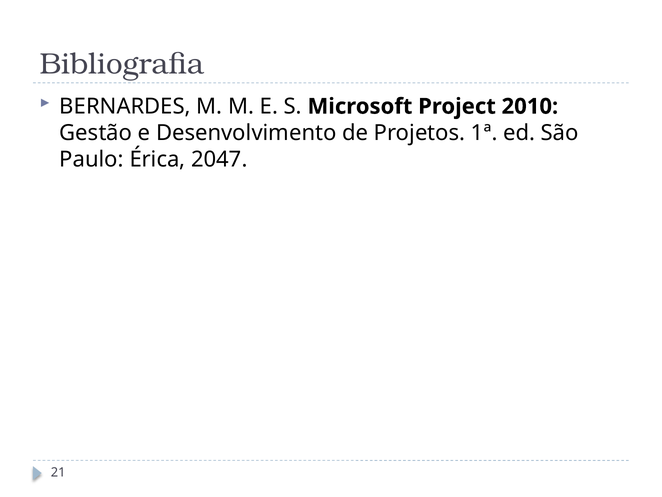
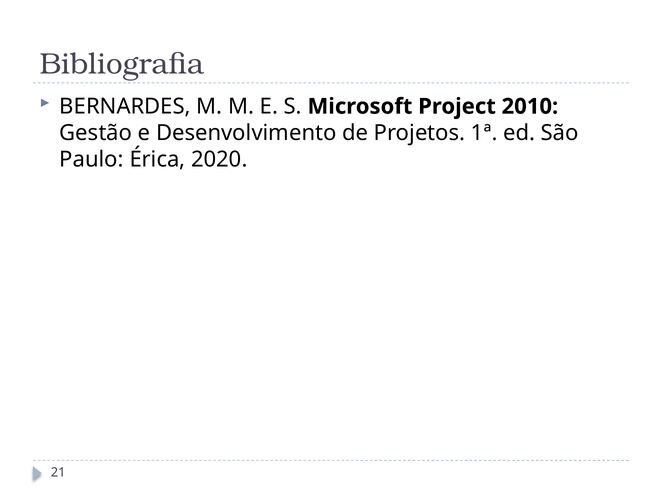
2047: 2047 -> 2020 (219, 159)
